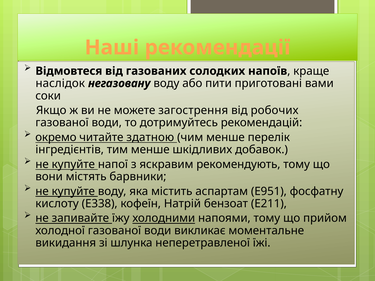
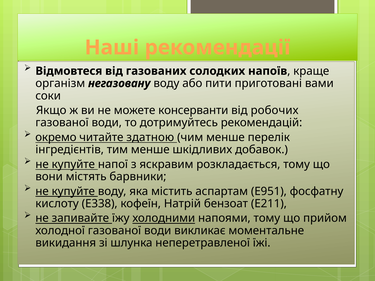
наслідок: наслідок -> організм (60, 83)
загострення: загострення -> консерванти (193, 110)
рекомендують: рекомендують -> розкладається (238, 164)
